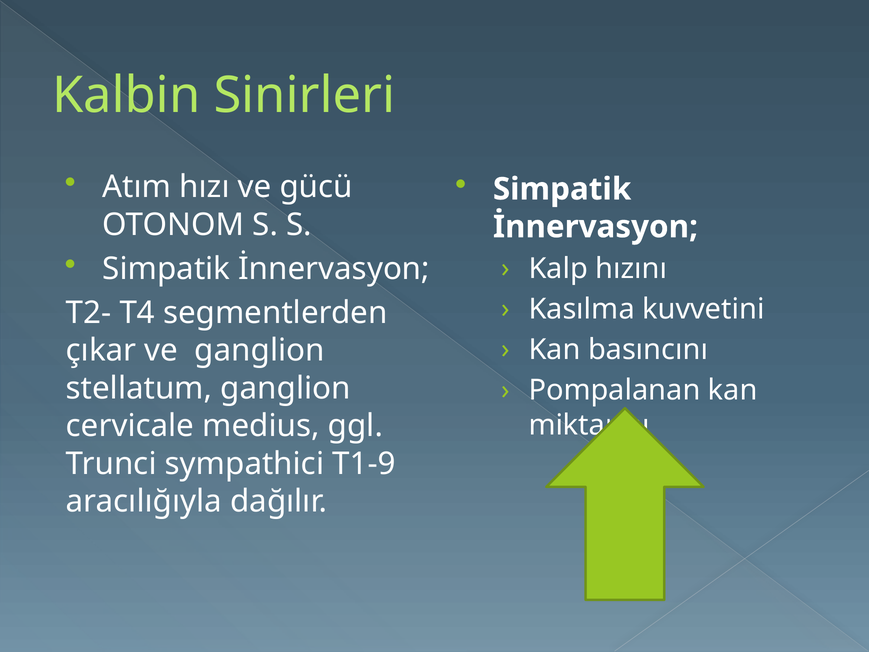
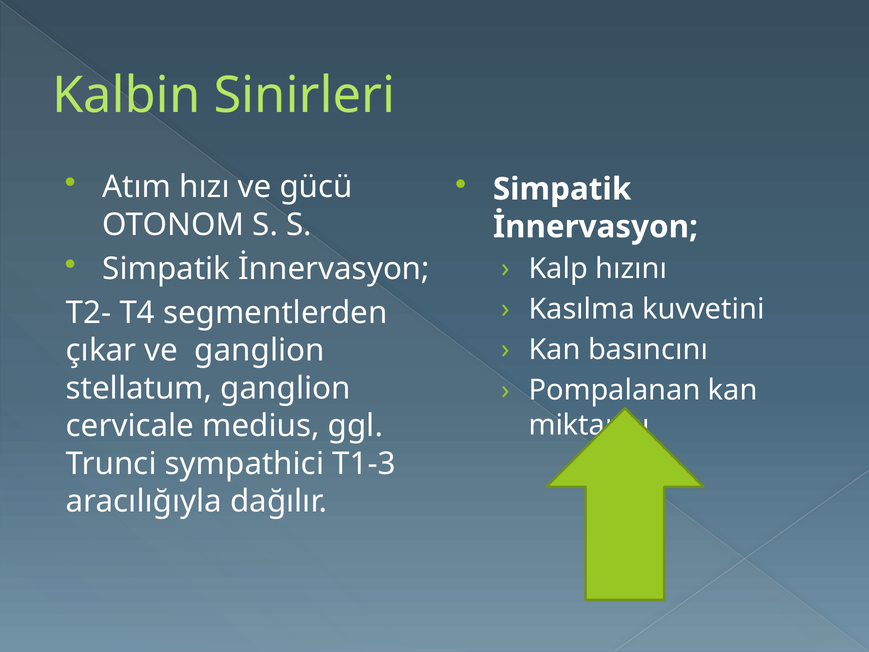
T1-9: T1-9 -> T1-3 (364, 464)
